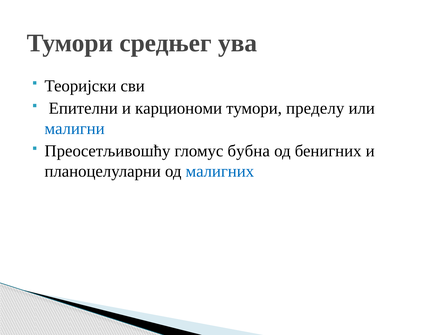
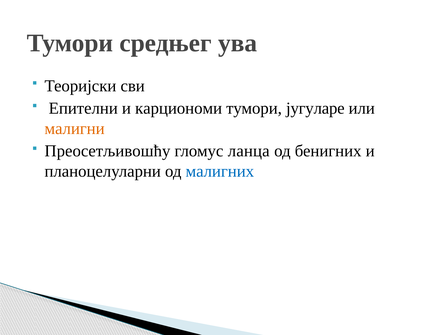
пределу: пределу -> југулaре (315, 108)
малигни colour: blue -> orange (75, 128)
бубна: бубна -> ланца (249, 151)
